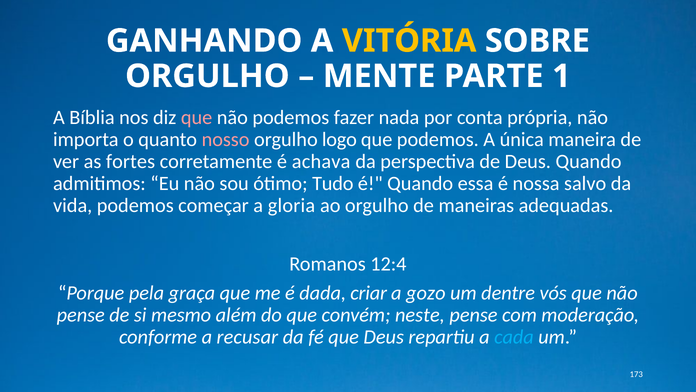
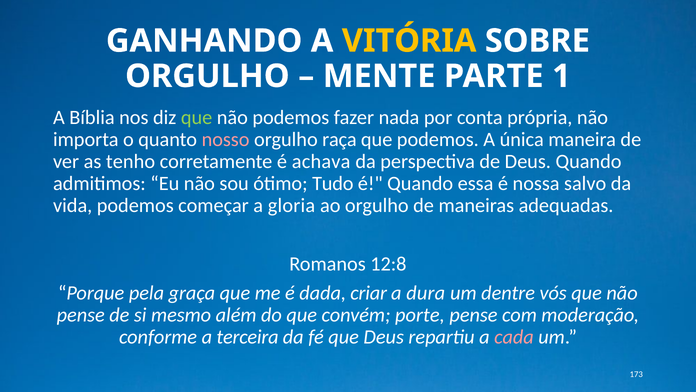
que colour: pink -> light green (197, 118)
logo: logo -> raça (339, 140)
fortes: fortes -> tenho (131, 161)
12:4: 12:4 -> 12:8 (388, 263)
gozo: gozo -> dura (426, 293)
neste: neste -> porte (420, 314)
recusar: recusar -> terceira (248, 336)
cada colour: light blue -> pink (514, 336)
